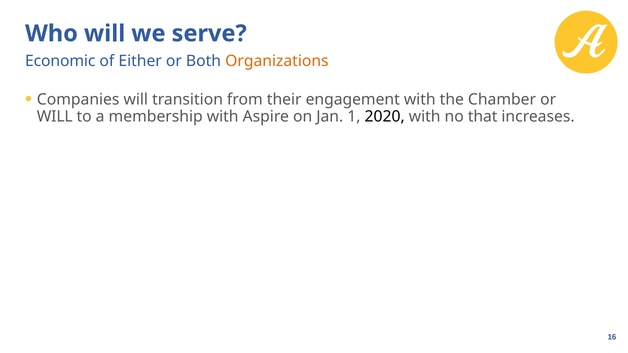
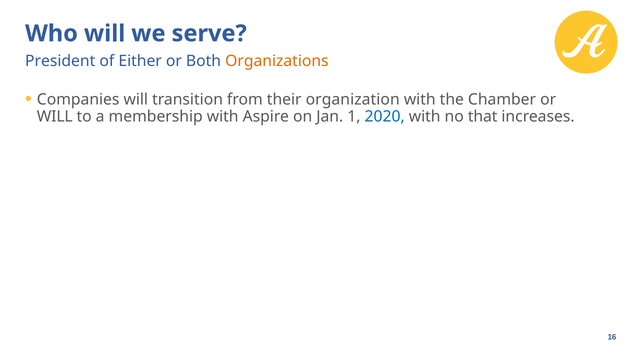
Economic: Economic -> President (60, 61)
engagement: engagement -> organization (353, 100)
2020 colour: black -> blue (385, 117)
